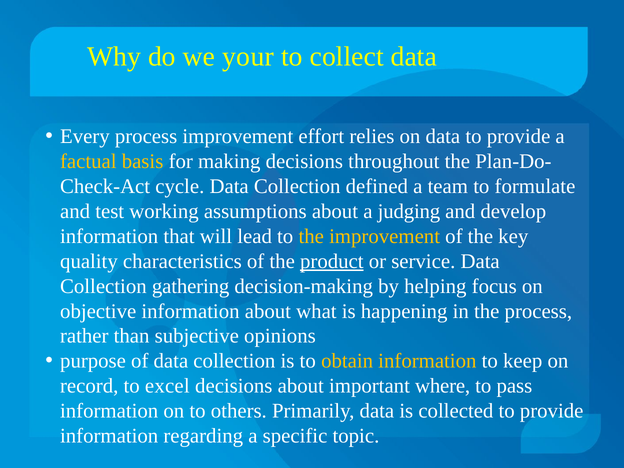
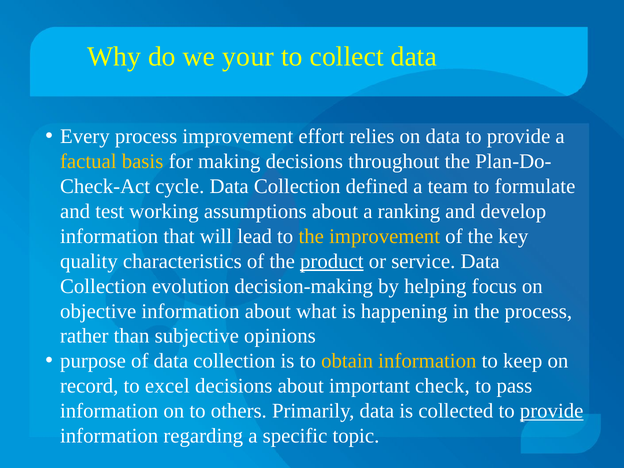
judging: judging -> ranking (409, 211)
gathering: gathering -> evolution (191, 286)
where: where -> check (442, 386)
provide underline: none -> present (552, 411)
